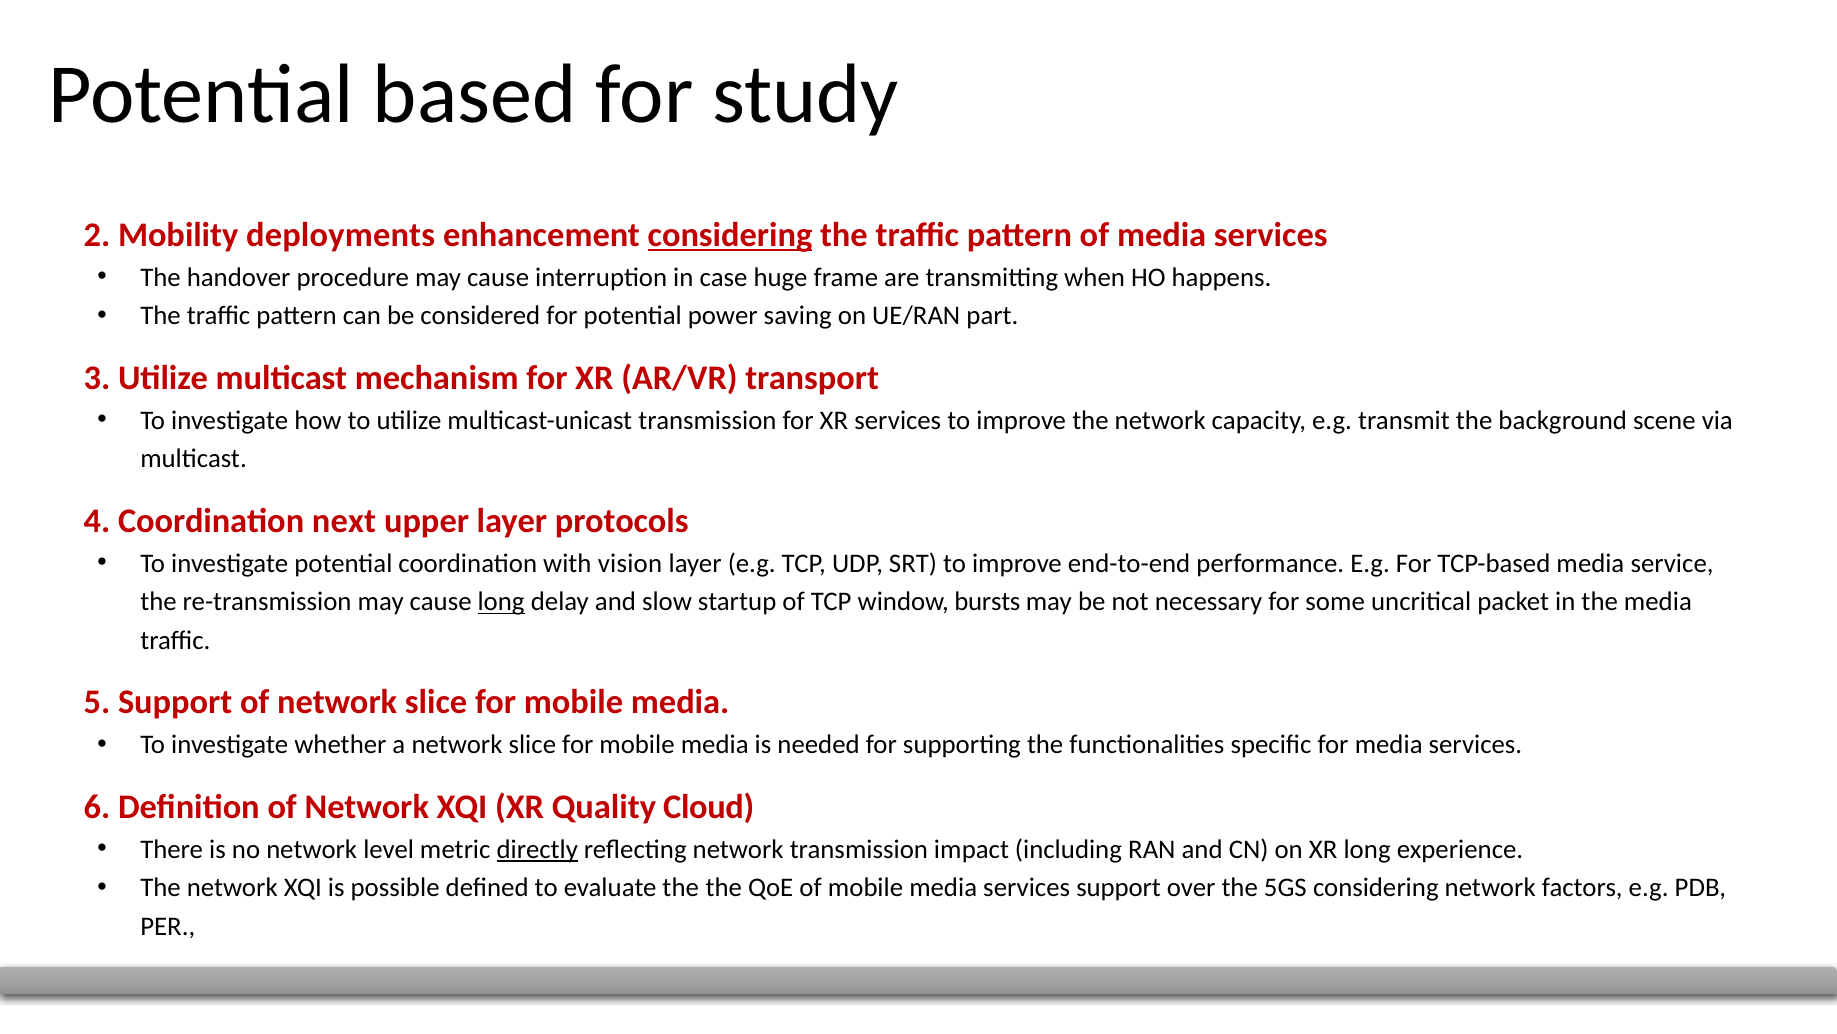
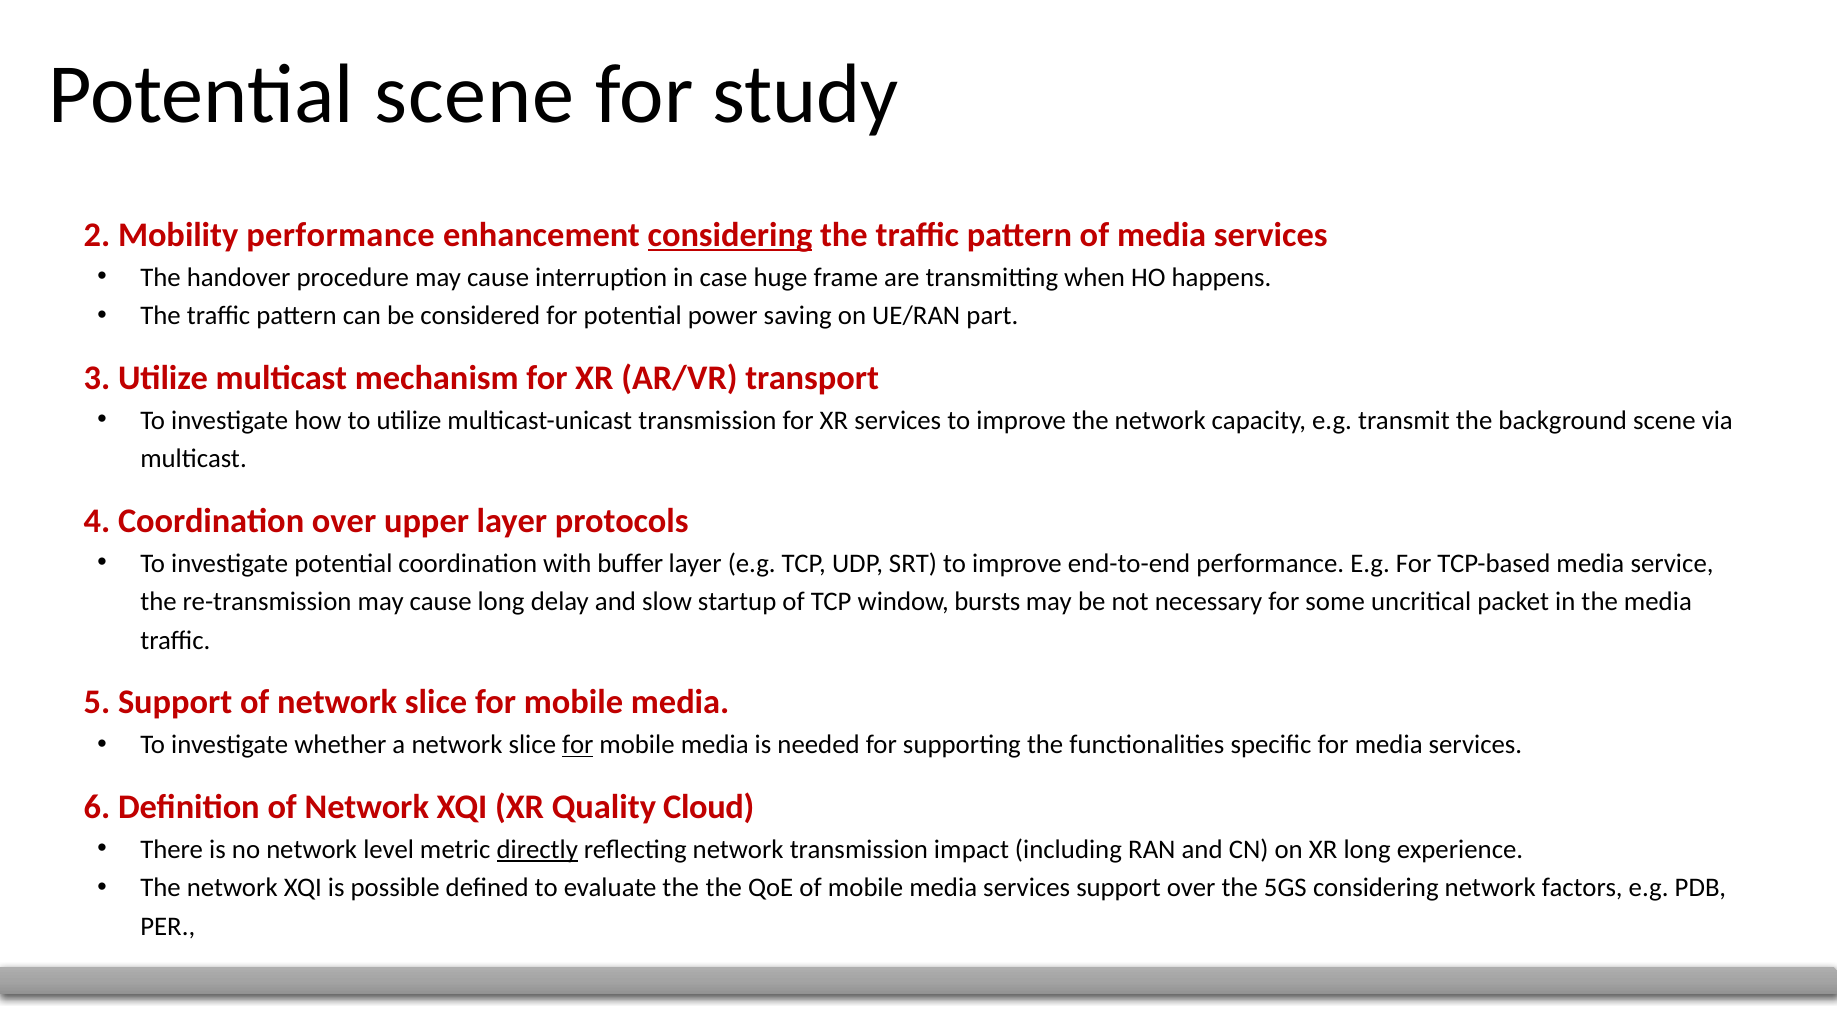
Potential based: based -> scene (474, 94)
Mobility deployments: deployments -> performance (341, 235)
Coordination next: next -> over (344, 520)
vision: vision -> buffer (630, 563)
long underline: present -> none (501, 602)
for underline: none -> present (578, 745)
